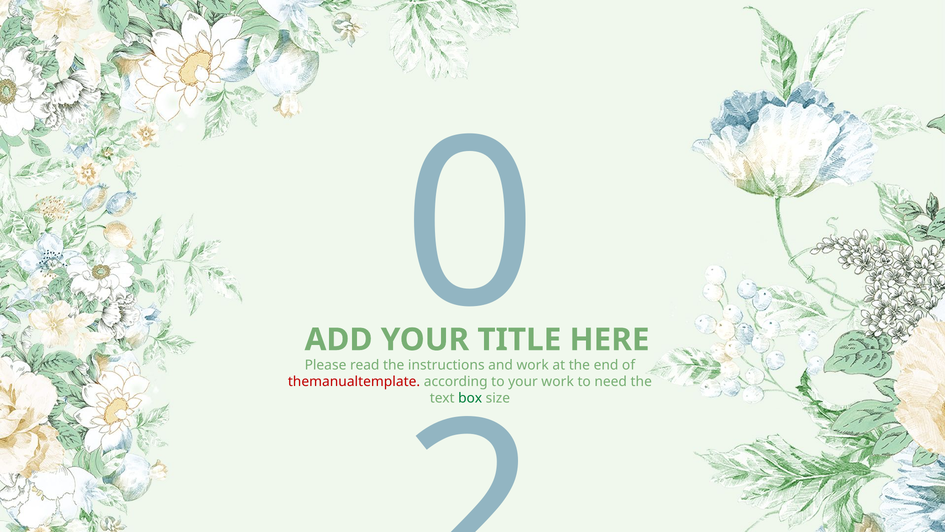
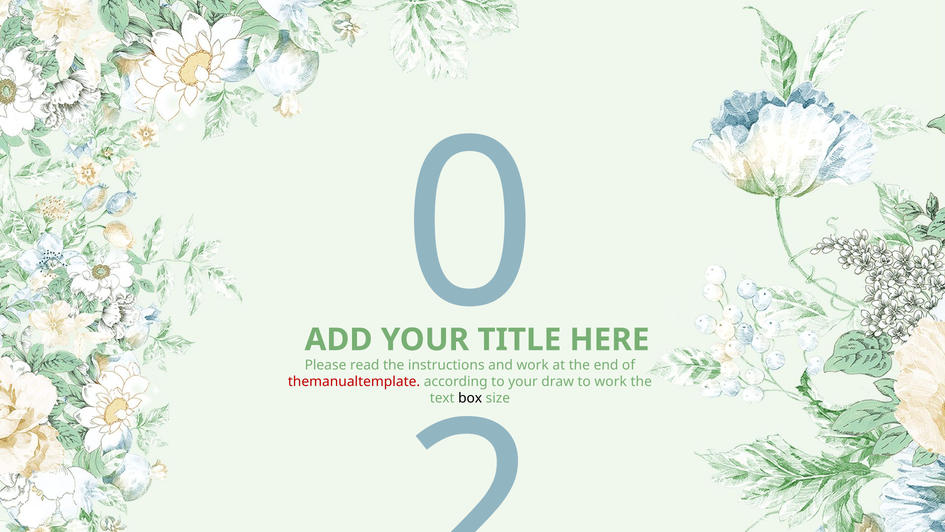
work: work -> draw (558, 381)
to need: need -> work (611, 381)
box colour: green -> black (470, 398)
